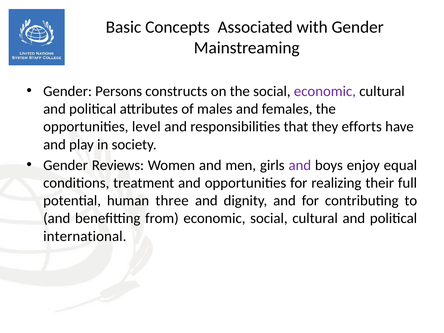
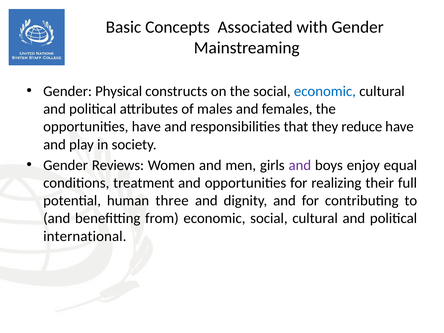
Persons: Persons -> Physical (119, 91)
economic colour: purple -> blue (325, 91)
opportunities level: level -> have (146, 127)
efforts: efforts -> reduce (362, 127)
